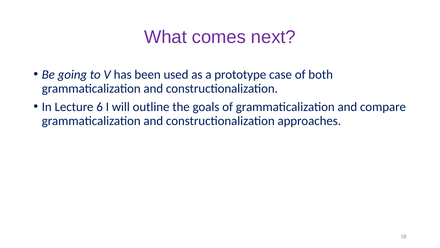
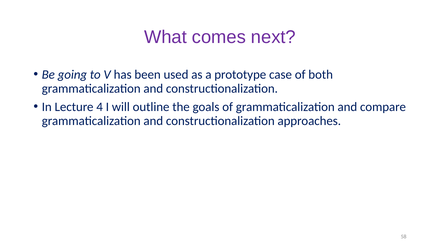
6: 6 -> 4 (100, 107)
